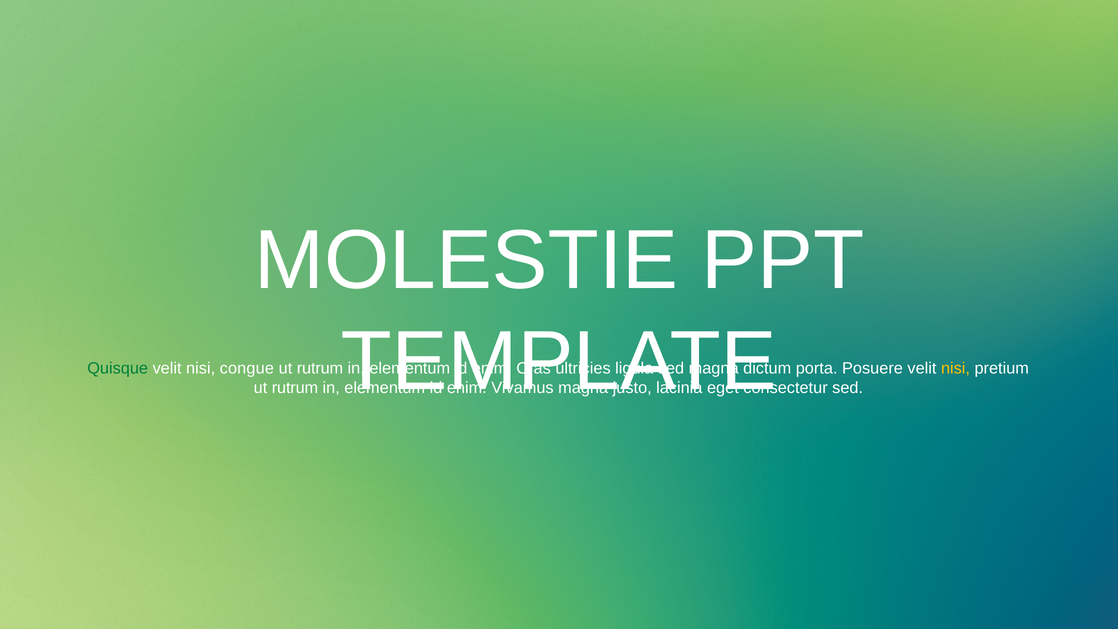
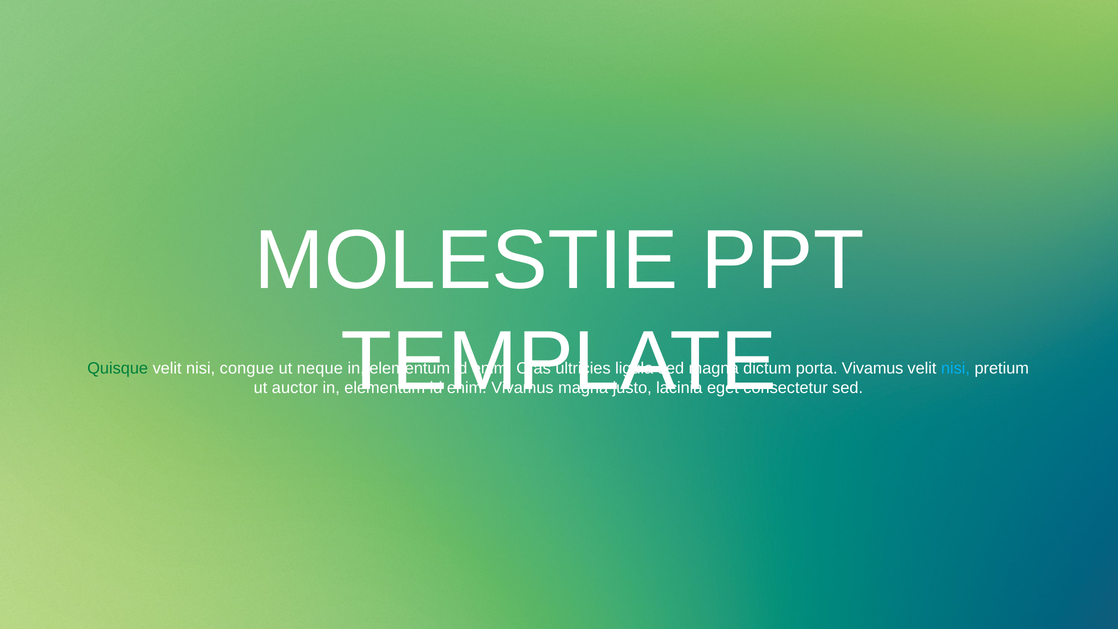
rutrum: rutrum -> neque (320, 368)
porta Posuere: Posuere -> Vivamus (873, 368)
nisi colour: yellow -> light blue (956, 368)
rutrum: rutrum -> auctor (295, 388)
